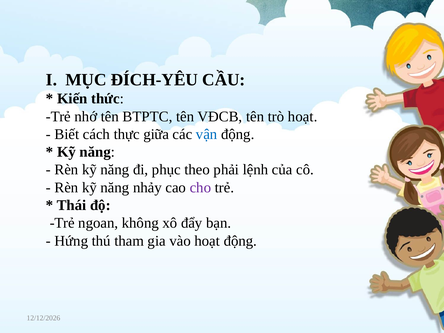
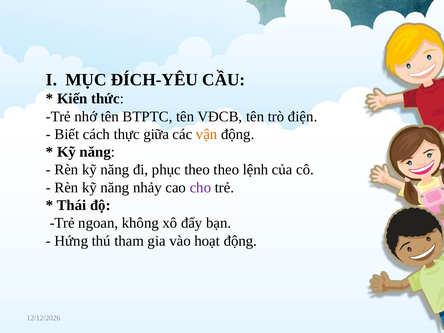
trò hoạt: hoạt -> điện (303, 116)
vận colour: blue -> orange (207, 134)
theo phải: phải -> theo (226, 170)
